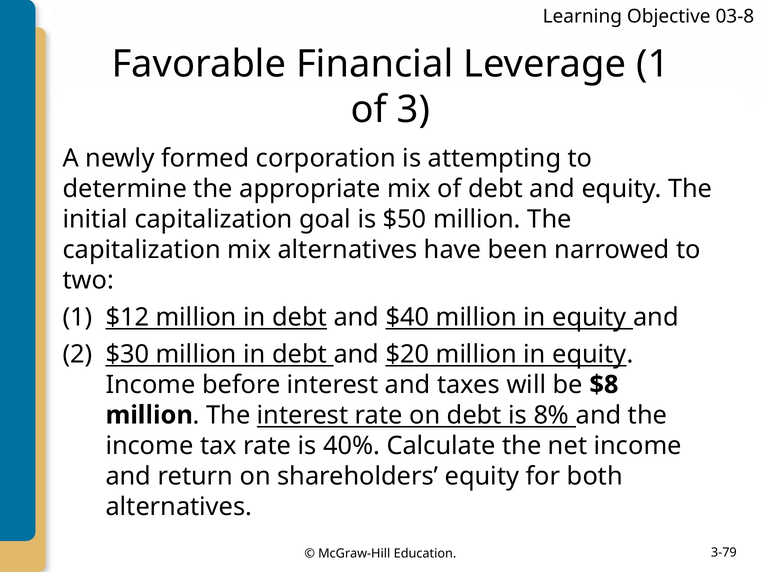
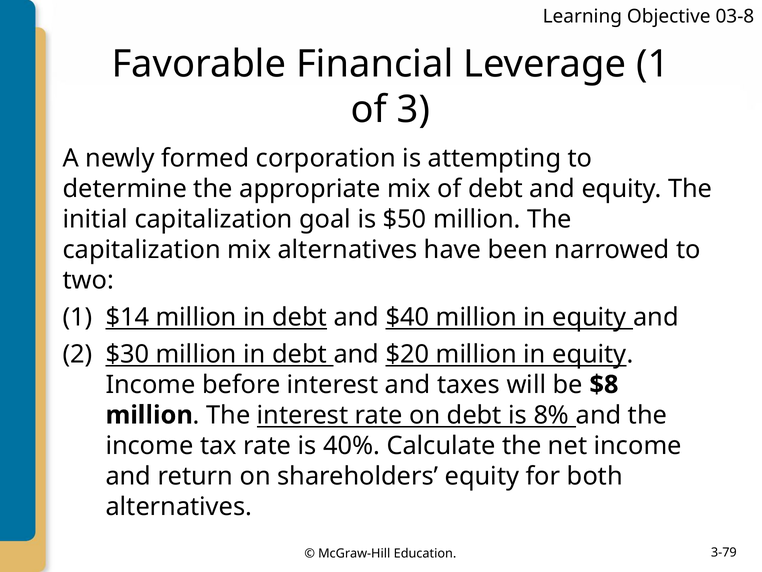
$12: $12 -> $14 (127, 317)
